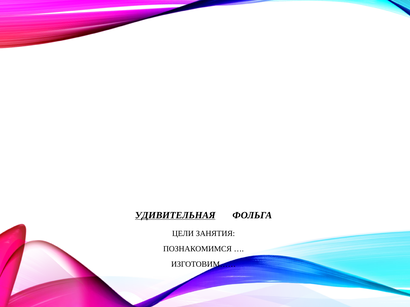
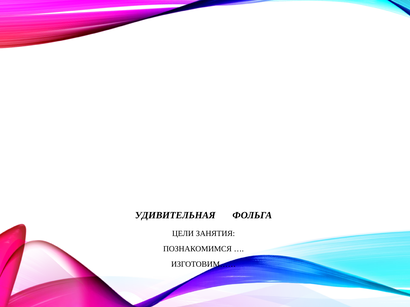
УДИВИТЕЛЬНАЯ underline: present -> none (175, 216)
